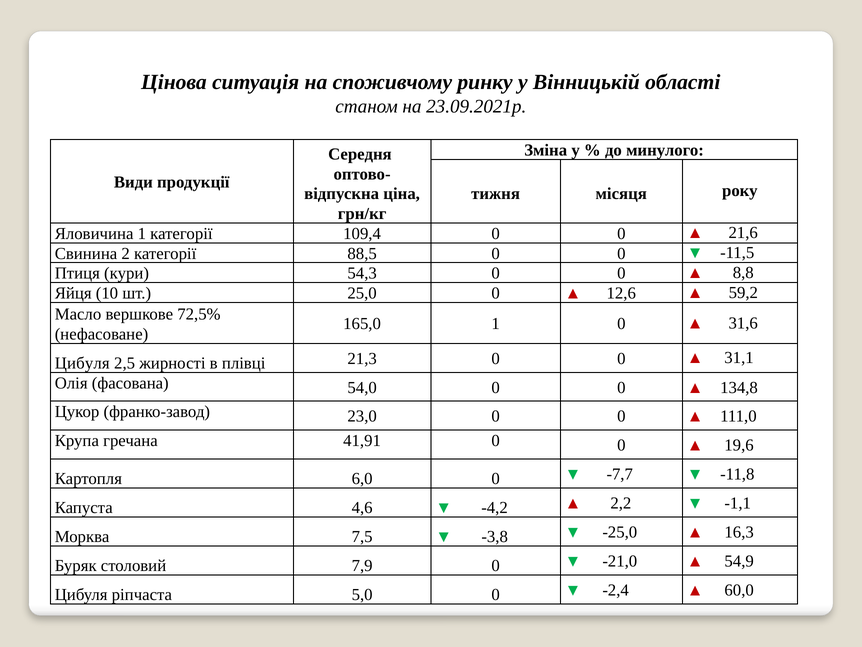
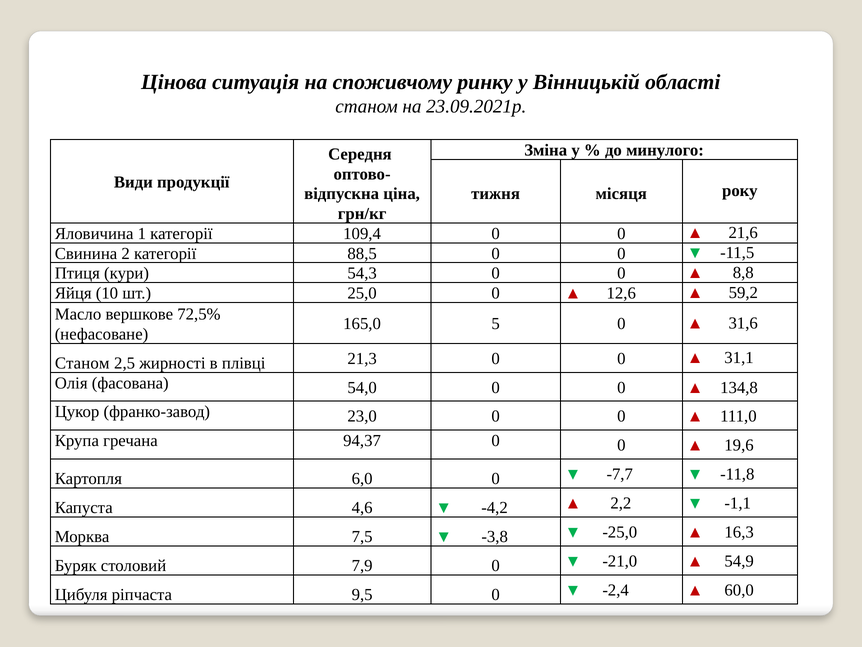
165,0 1: 1 -> 5 (496, 323)
Цибуля: Цибуля -> Станом (82, 363)
41,91: 41,91 -> 94,37 (362, 441)
5,0: 5,0 -> 9,5 (362, 594)
